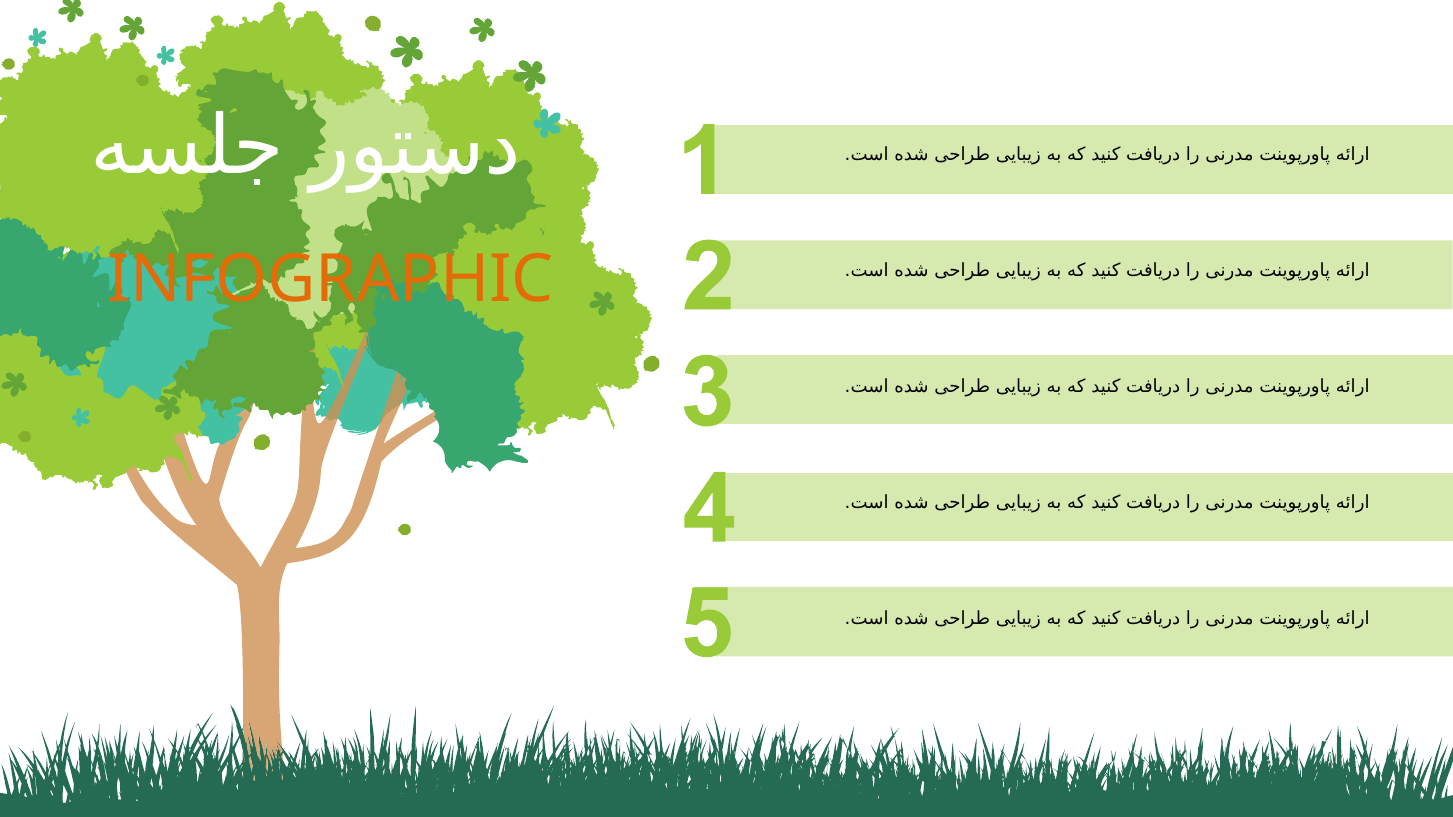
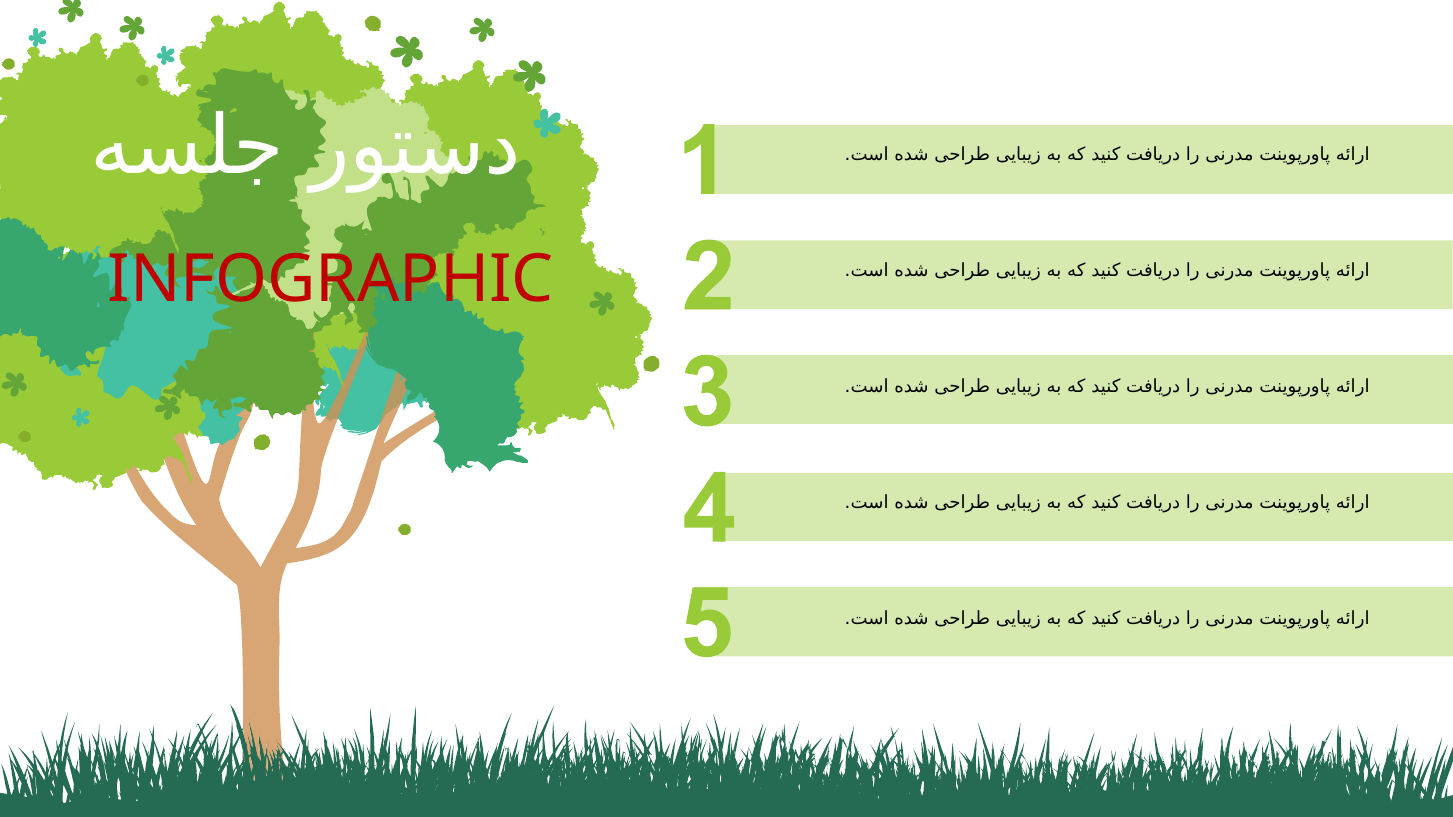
INFOGRAPHIC colour: orange -> red (331, 280)
